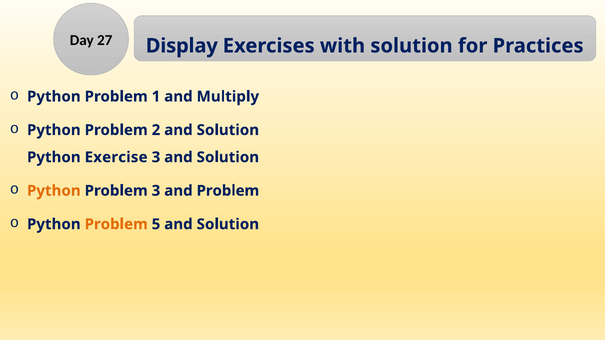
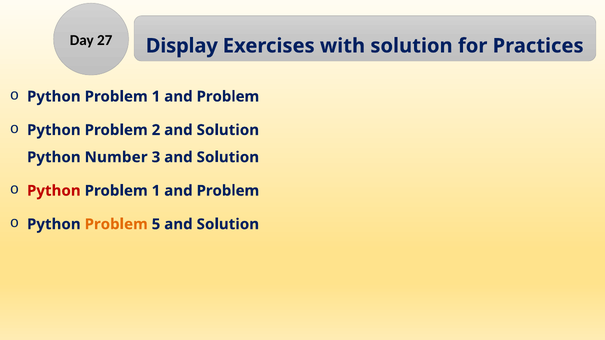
Multiply: Multiply -> Problem (228, 97)
Exercise: Exercise -> Number (116, 157)
Python colour: orange -> red (54, 191)
3: 3 -> 1 (156, 191)
